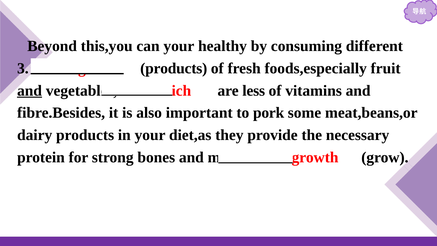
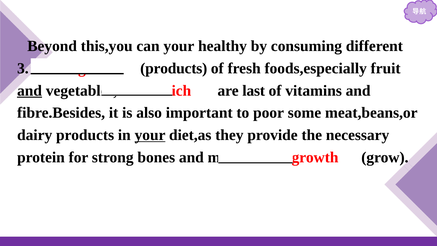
less: less -> last (254, 91)
pork: pork -> poor (269, 113)
your underline: none -> present (150, 135)
